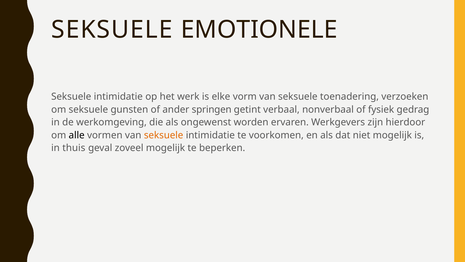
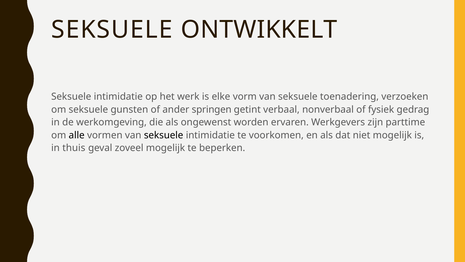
EMOTIONELE: EMOTIONELE -> ONTWIKKELT (259, 30)
hierdoor: hierdoor -> parttime (405, 122)
seksuele colour: orange -> black (164, 135)
